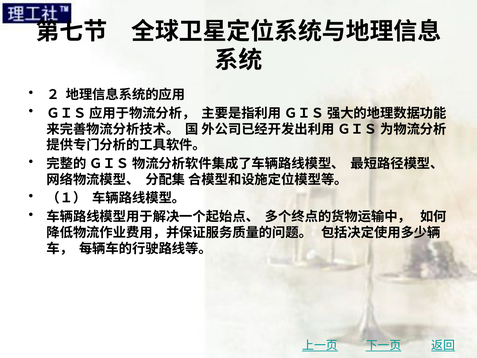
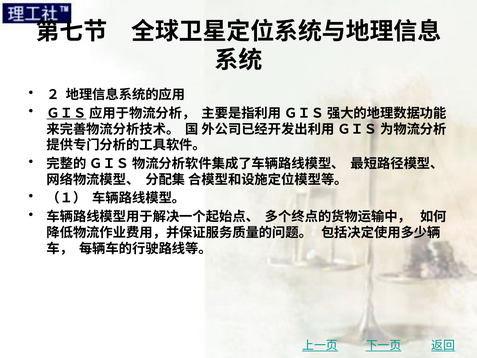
ＧＩＳ underline: none -> present (66, 113)
